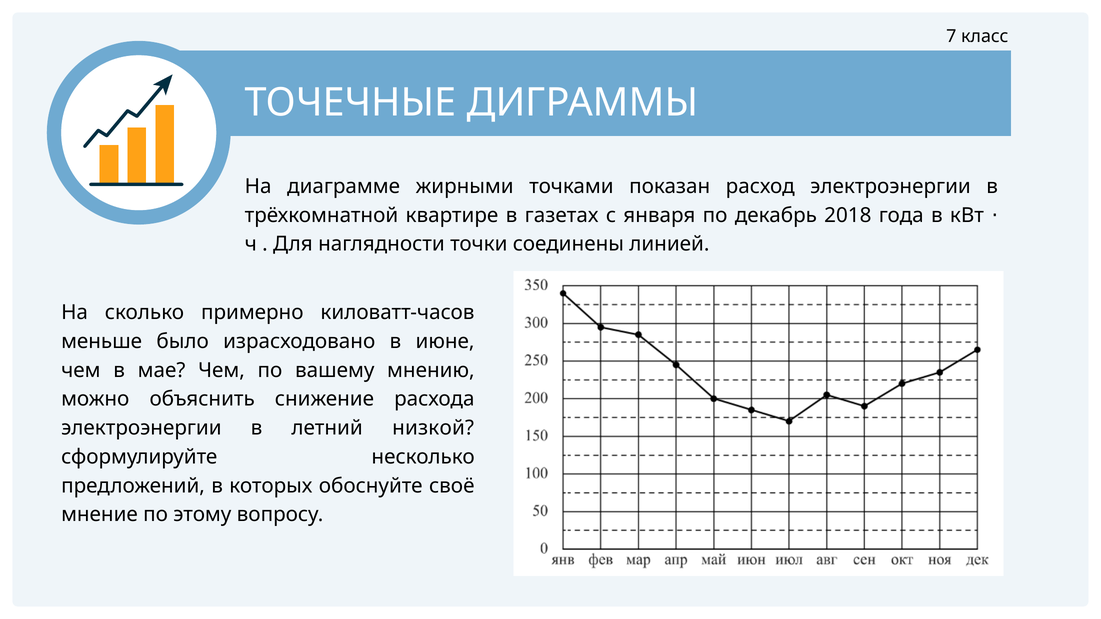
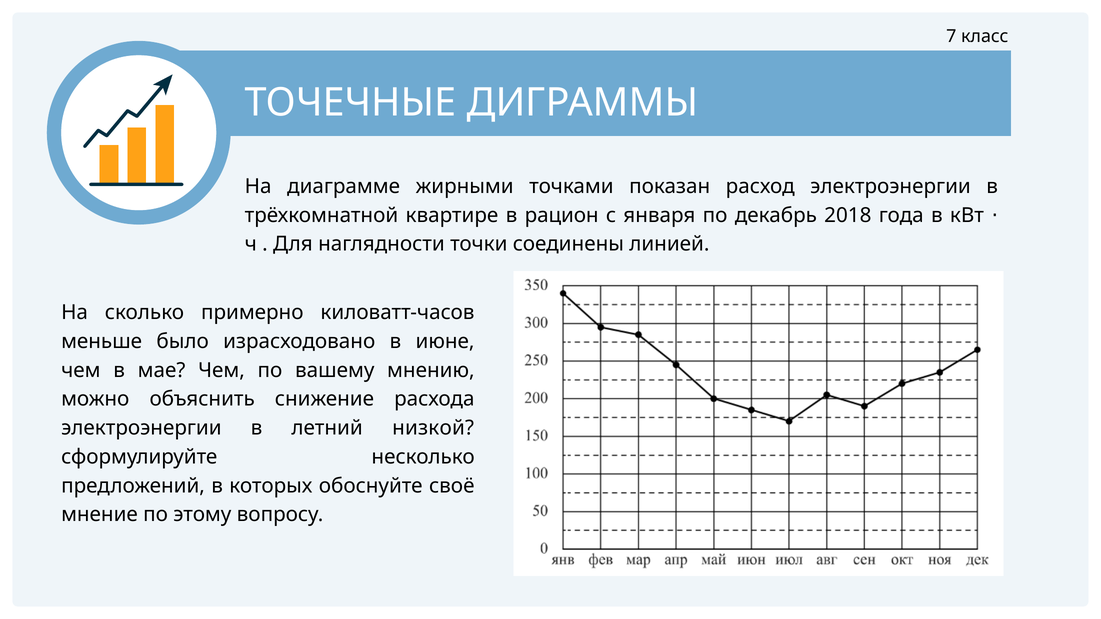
газетах: газетах -> рацион (562, 215)
